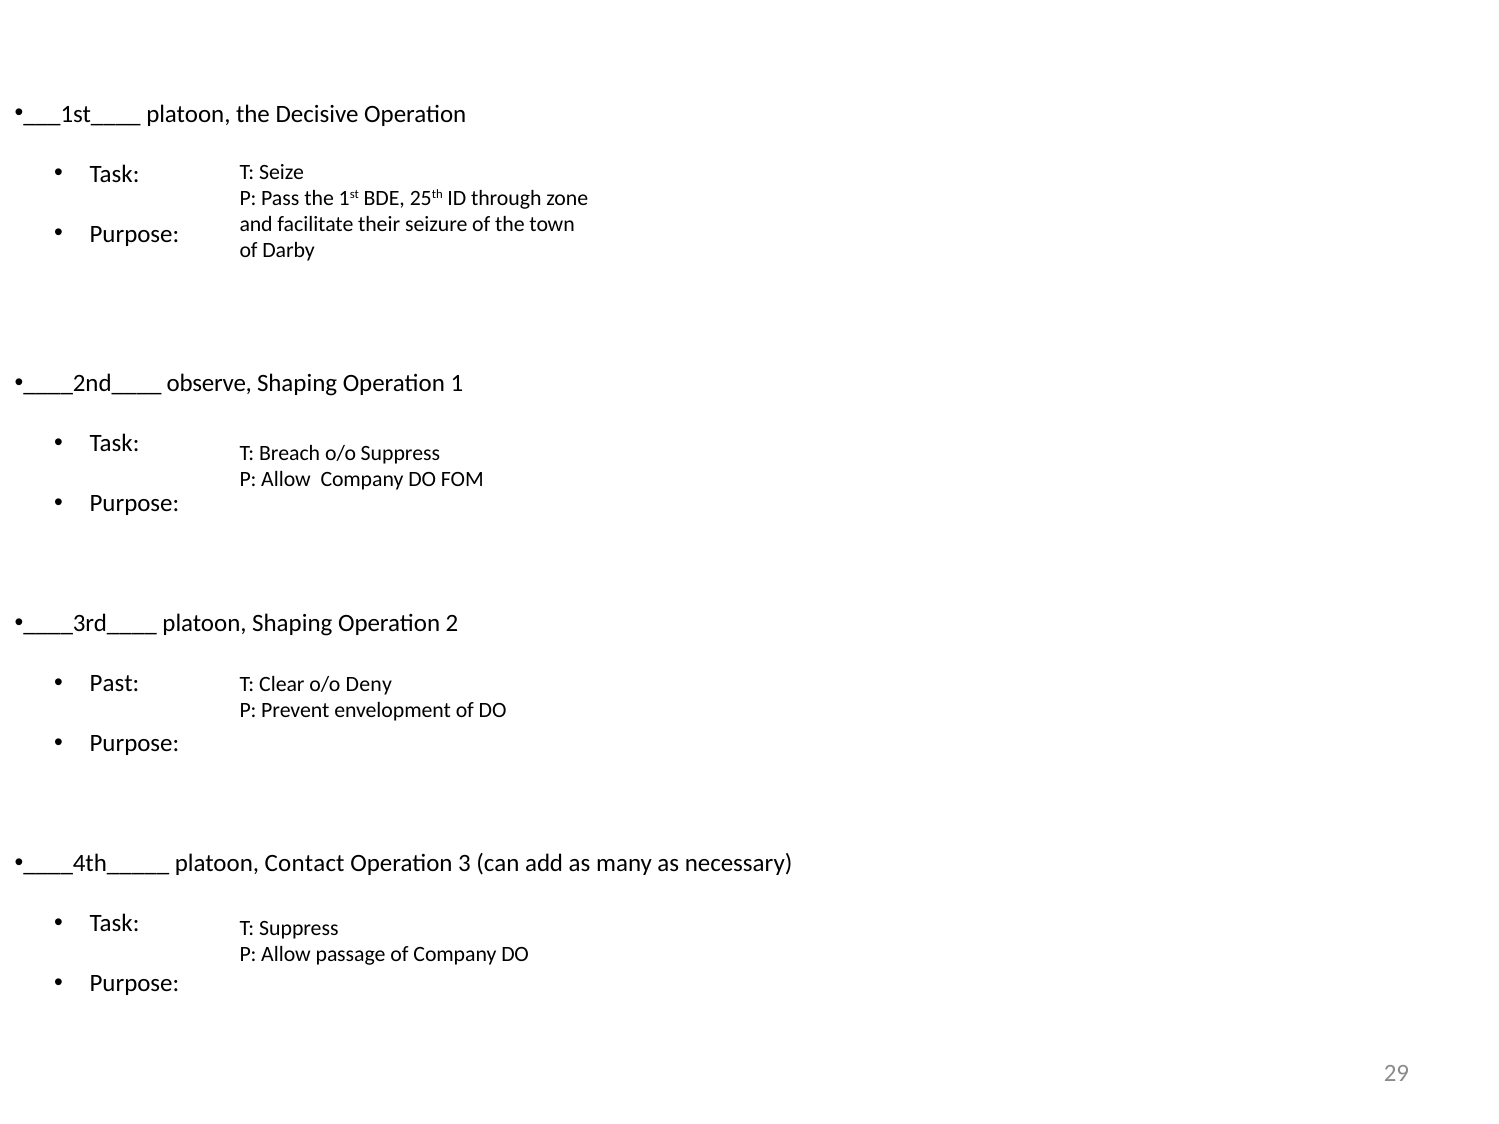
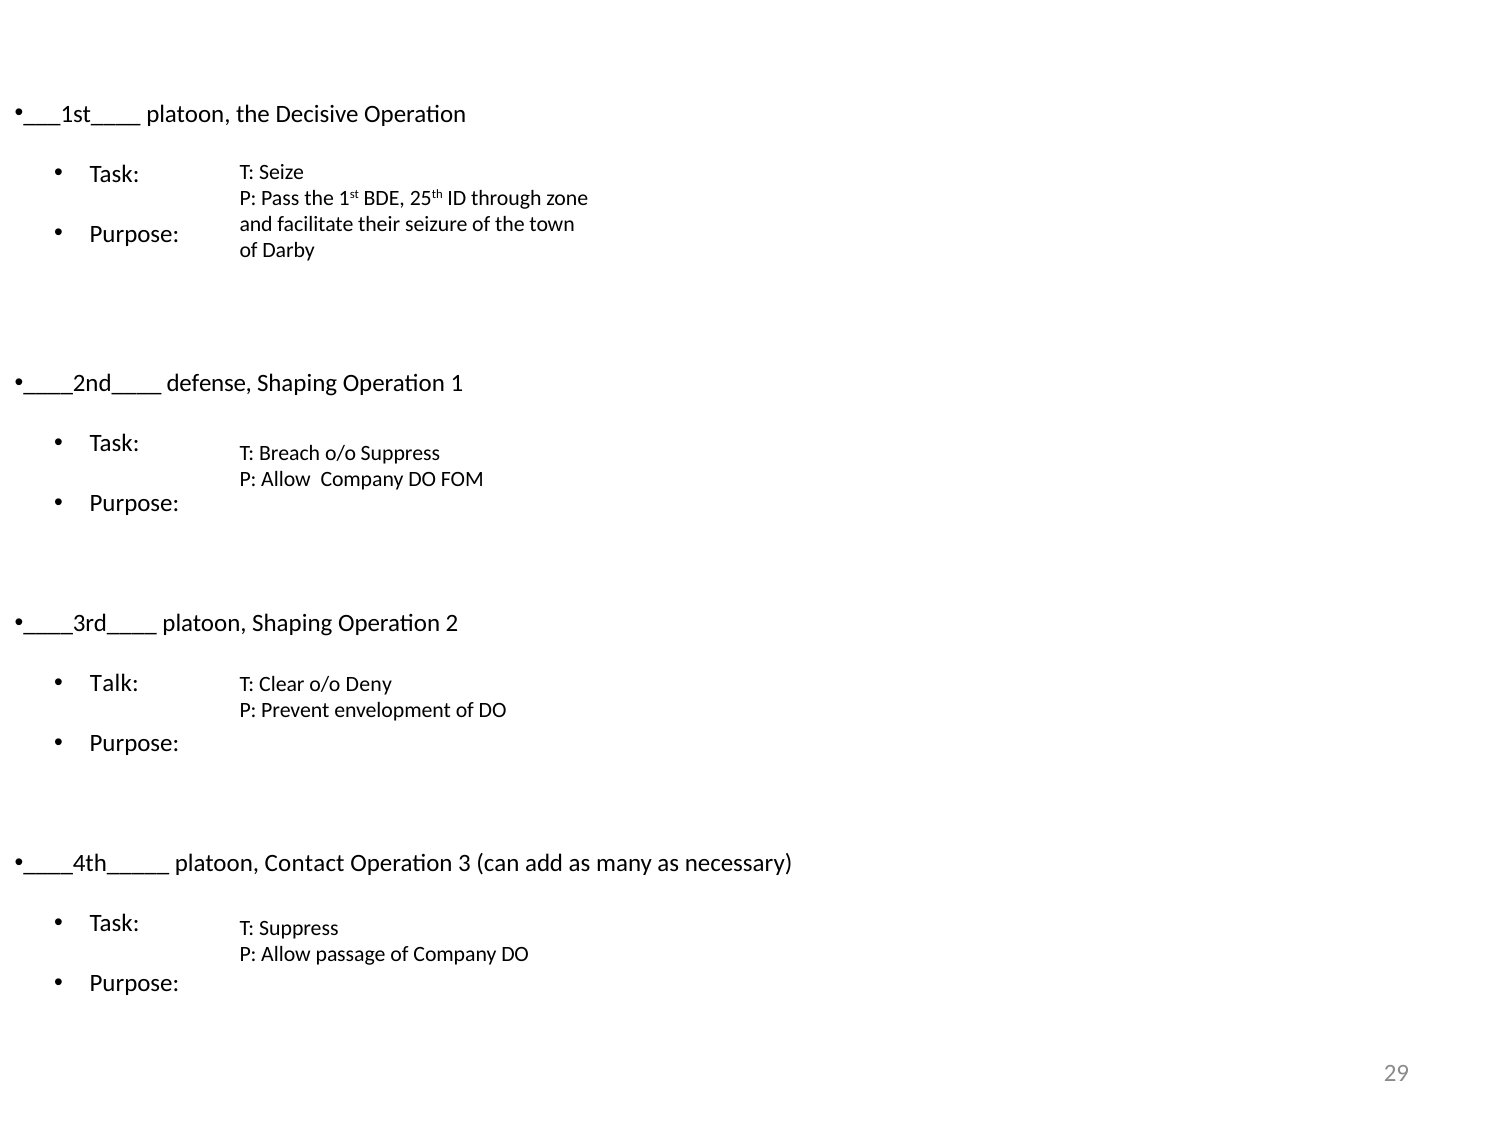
observe: observe -> defense (209, 384)
Past: Past -> Talk (114, 684)
